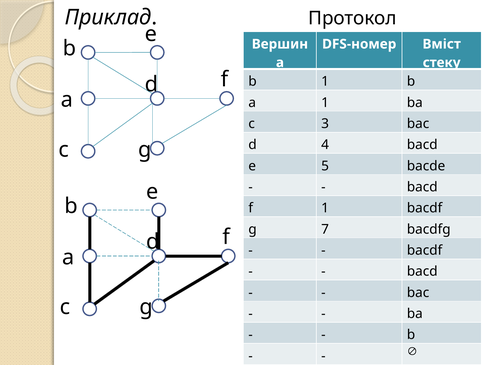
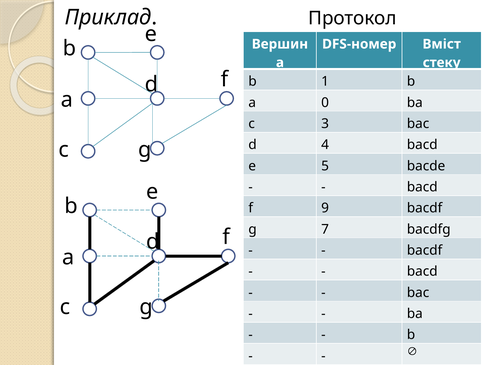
a 1: 1 -> 0 (325, 103)
f 1: 1 -> 9 (325, 208)
